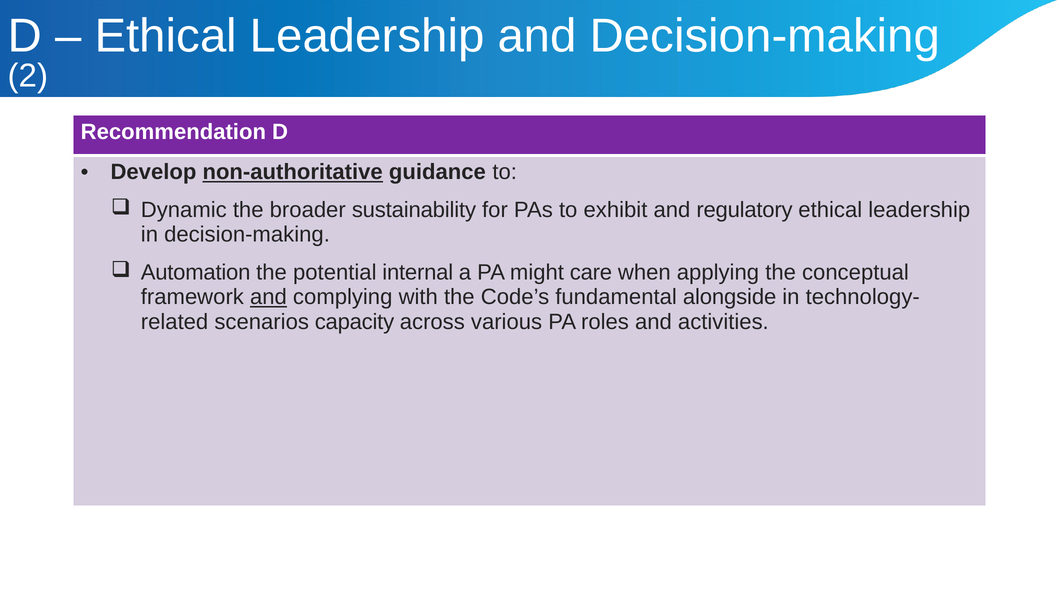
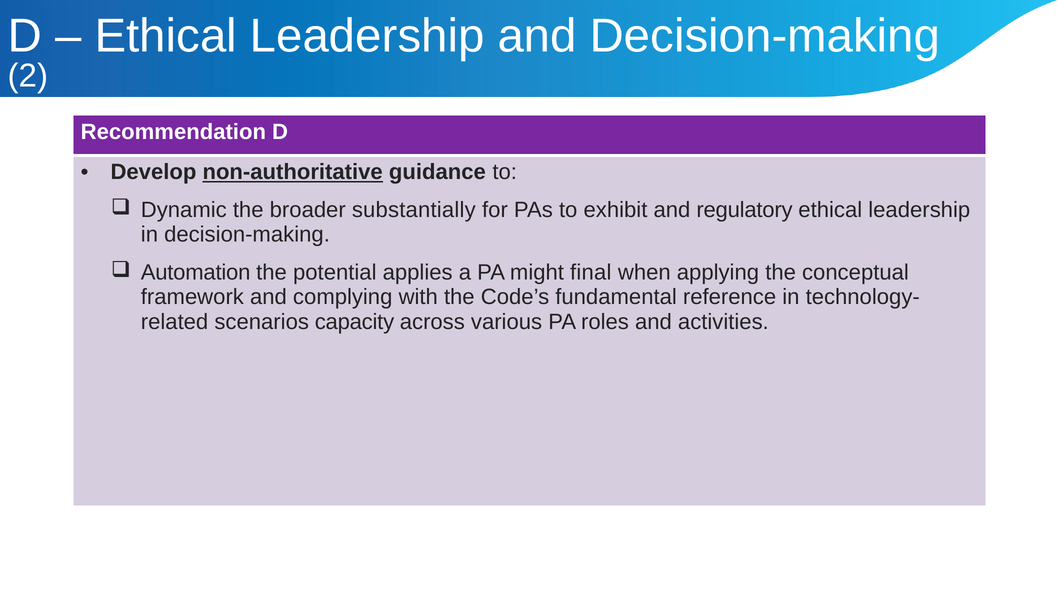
sustainability: sustainability -> substantially (414, 210)
internal: internal -> applies (418, 272)
care: care -> final (591, 272)
and underline: present -> none (268, 297)
alongside: alongside -> reference (730, 297)
